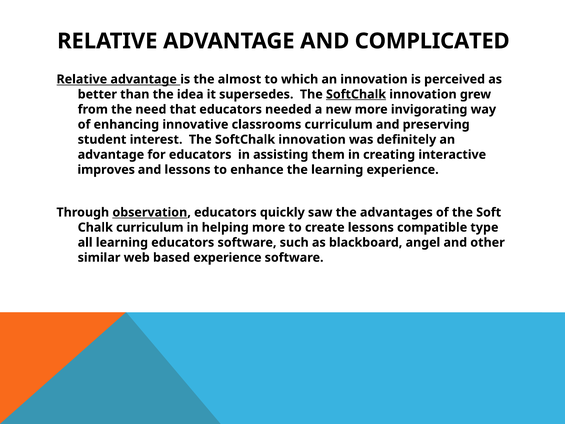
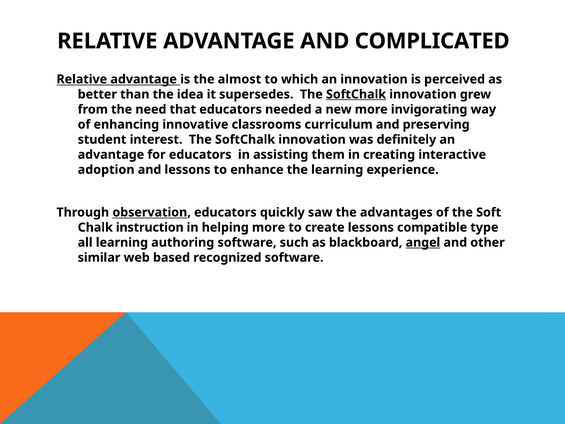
improves: improves -> adoption (106, 170)
Chalk curriculum: curriculum -> instruction (150, 227)
learning educators: educators -> authoring (183, 242)
angel underline: none -> present (423, 242)
based experience: experience -> recognized (227, 257)
